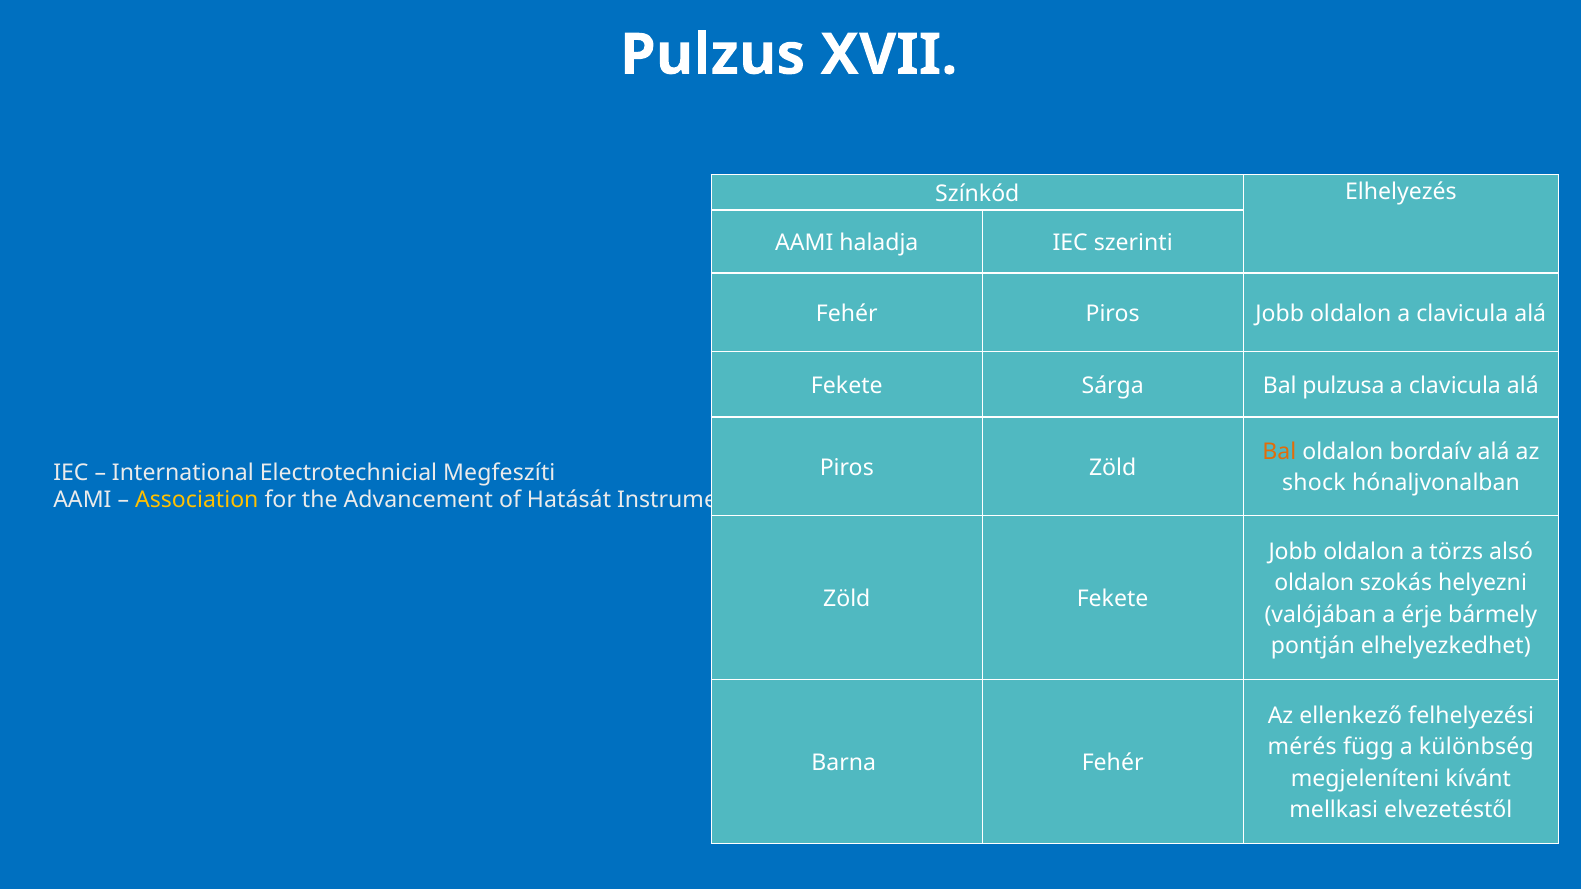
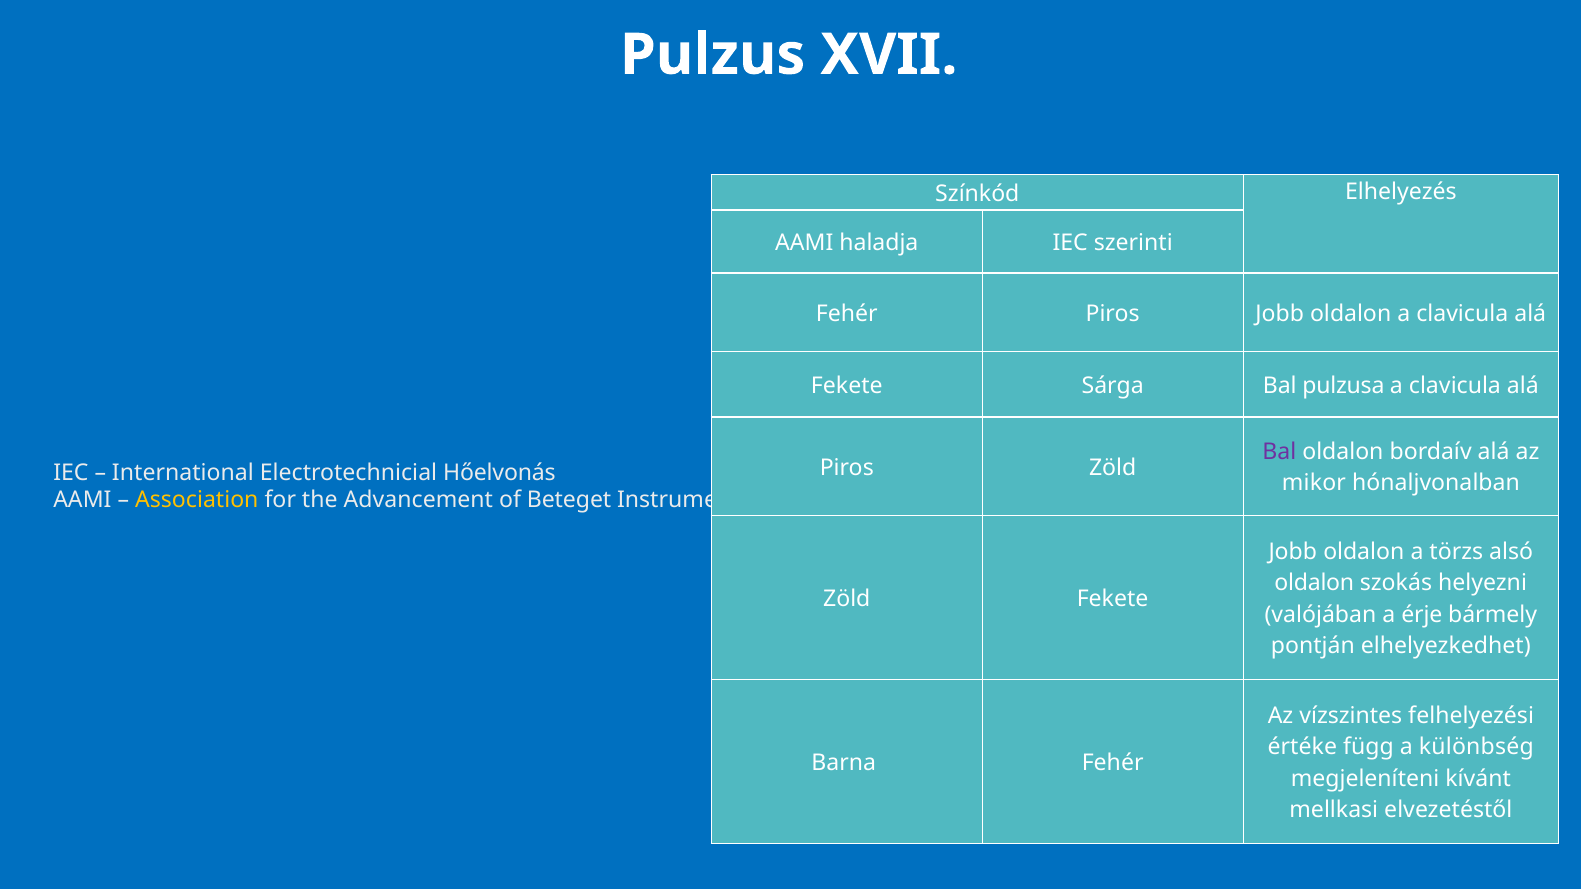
Bal colour: orange -> purple (1279, 452)
Megfeszíti: Megfeszíti -> Hőelvonás (499, 473)
shock: shock -> mikor (1314, 483)
Hatását: Hatását -> Beteget (569, 500)
ellenkező: ellenkező -> vízszintes (1351, 716)
mérés: mérés -> értéke (1302, 747)
